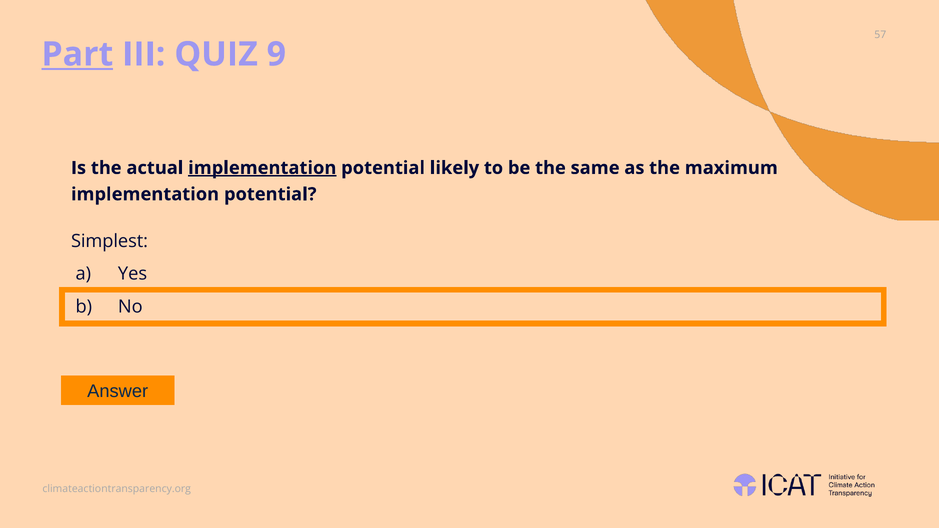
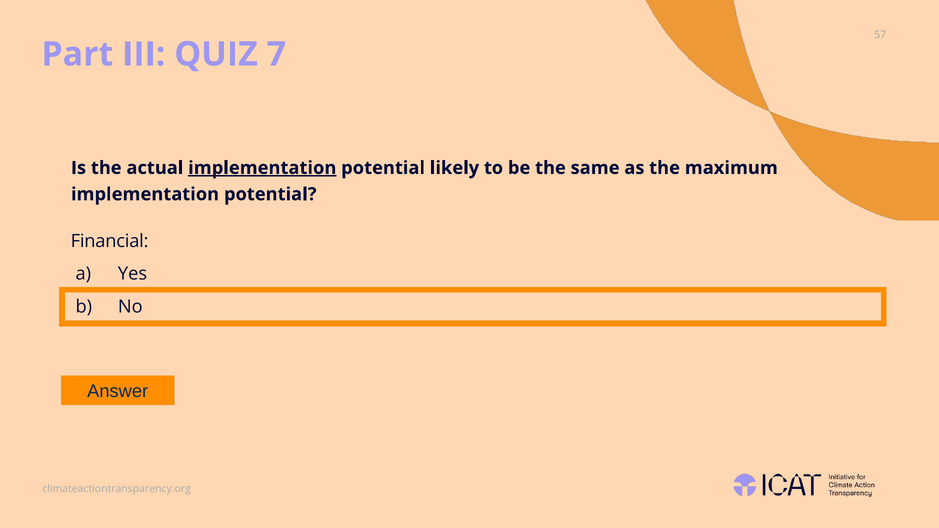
Part underline: present -> none (77, 54)
9: 9 -> 7 (276, 54)
Simplest: Simplest -> Financial (110, 241)
